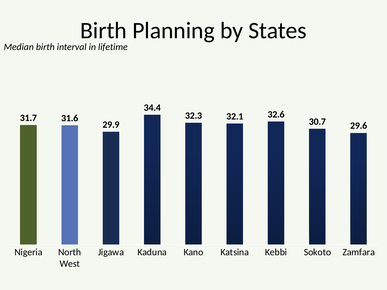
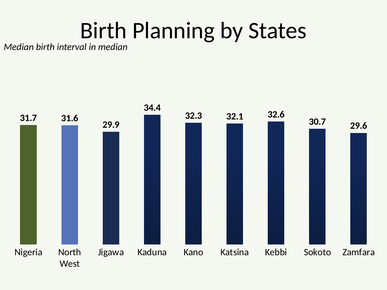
in lifetime: lifetime -> median (113, 47)
